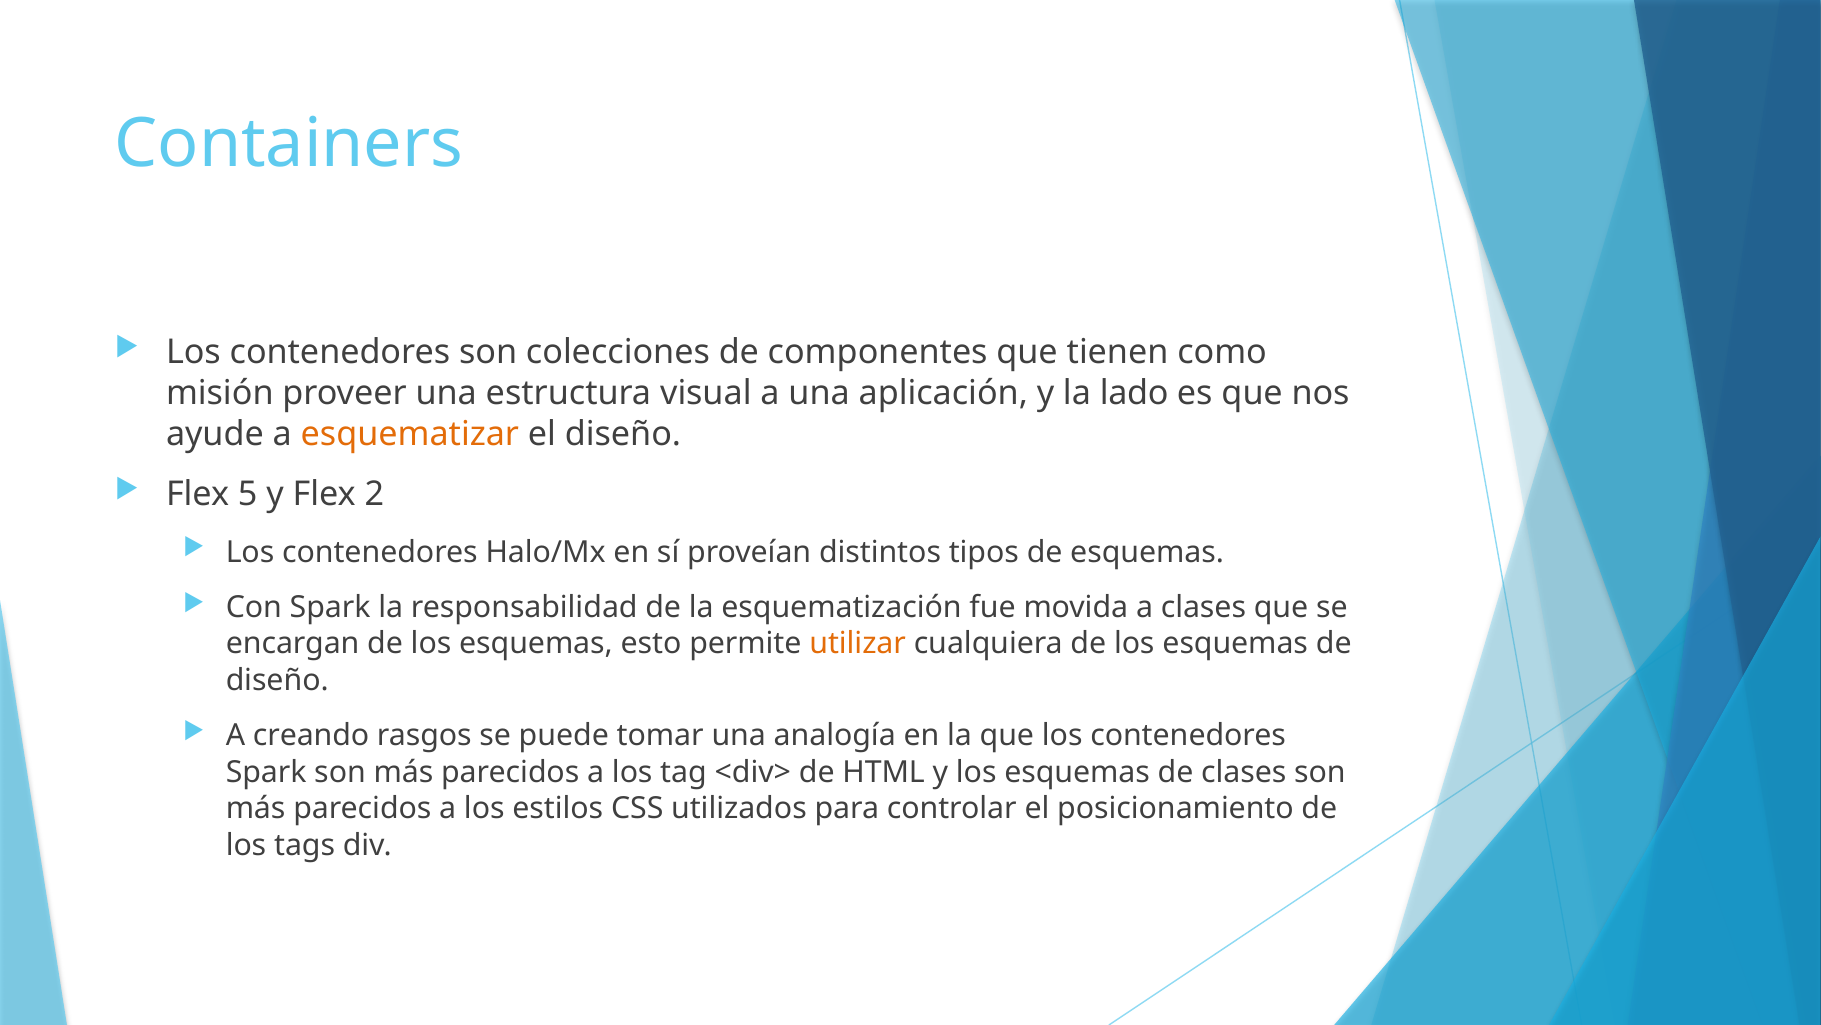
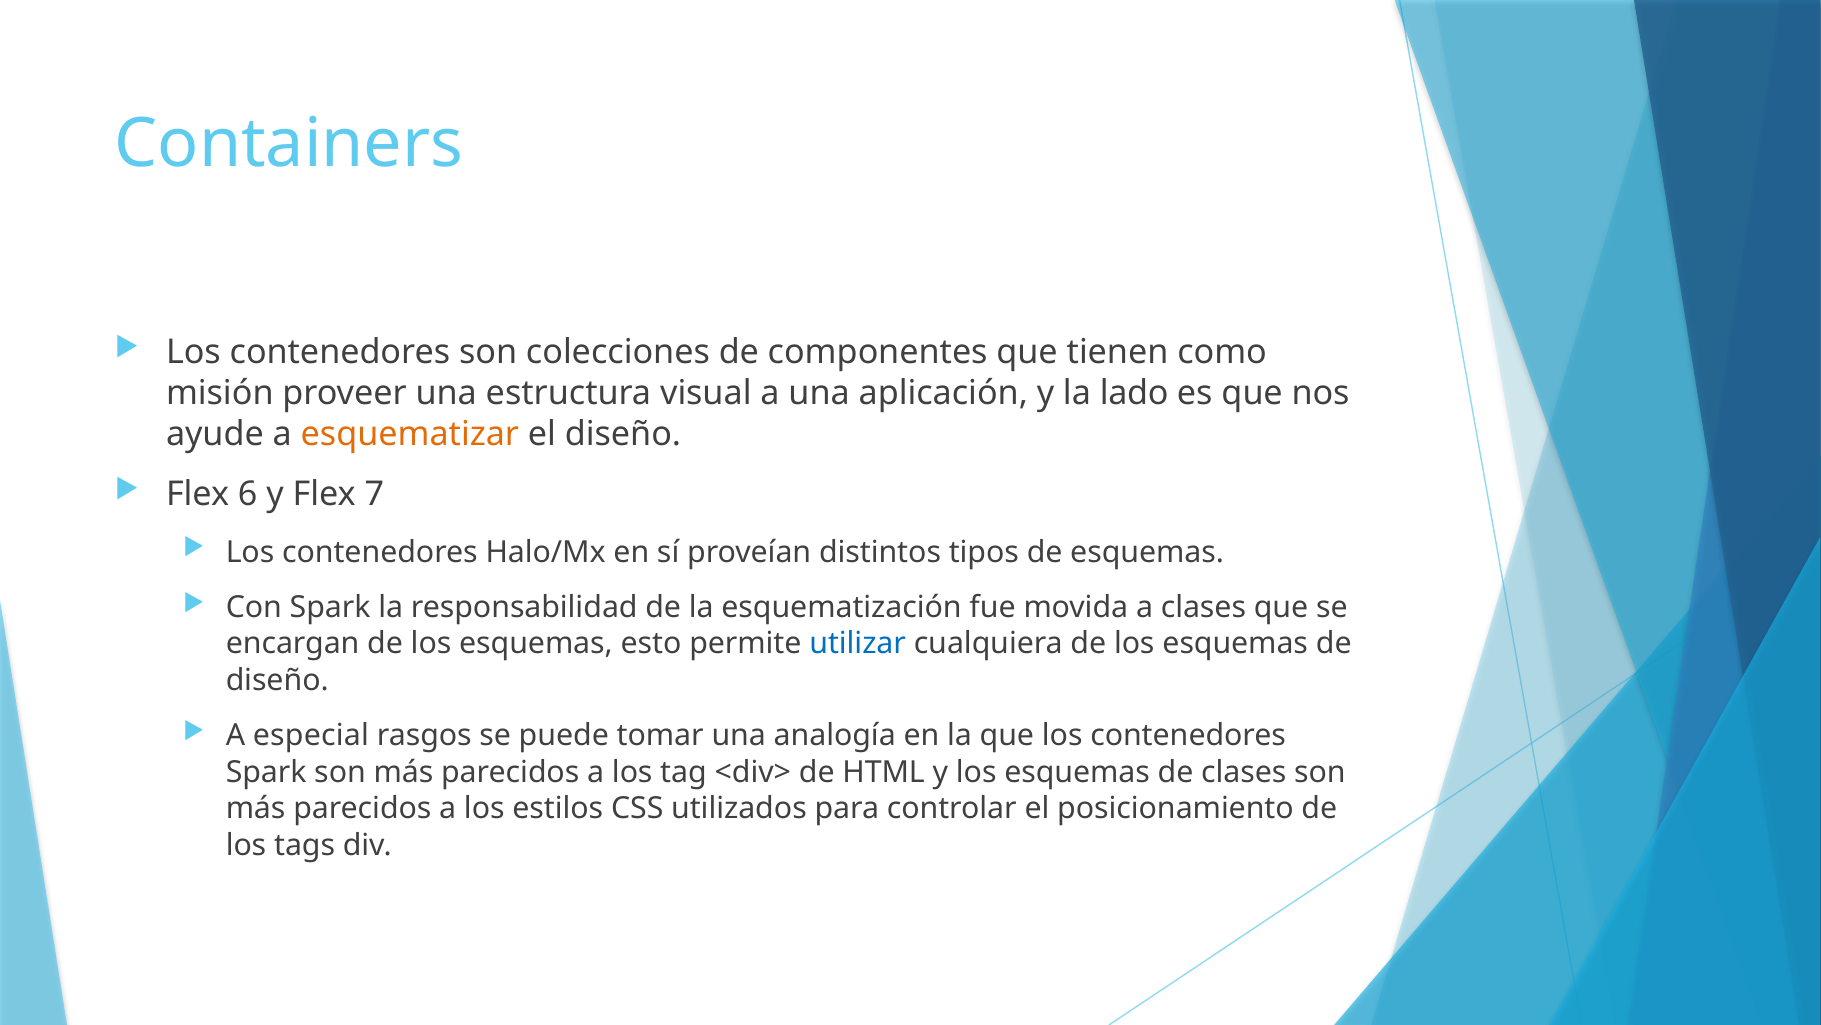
5: 5 -> 6 (248, 494)
2: 2 -> 7 (374, 494)
utilizar colour: orange -> blue (858, 644)
creando: creando -> especial (311, 735)
